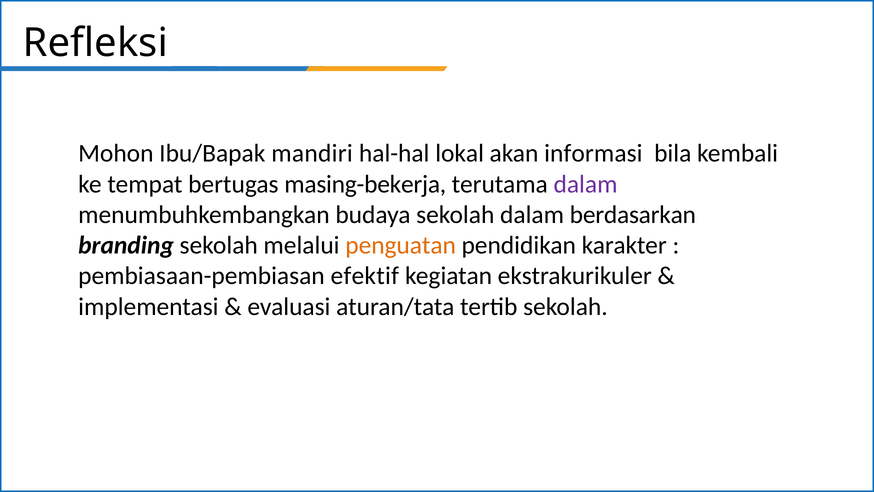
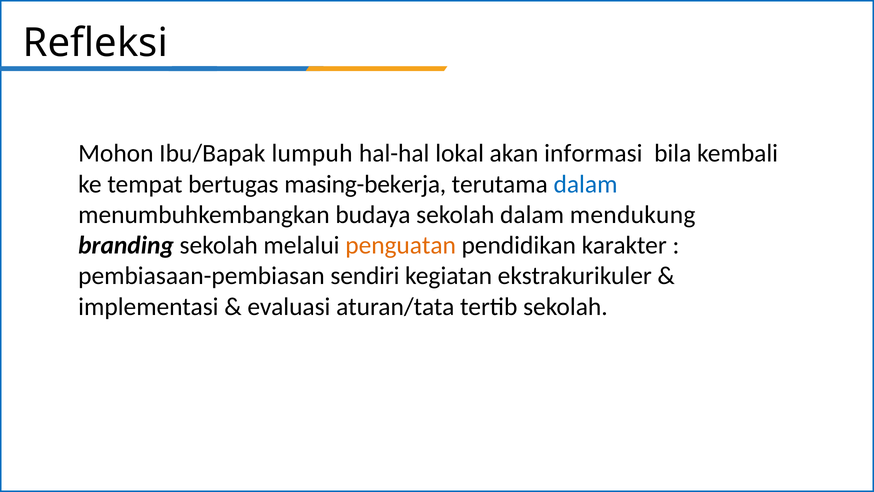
mandiri: mandiri -> lumpuh (312, 153)
dalam colour: purple -> blue (586, 184)
berdasarkan: berdasarkan -> mendukung (633, 215)
efektif: efektif -> sendiri (365, 276)
